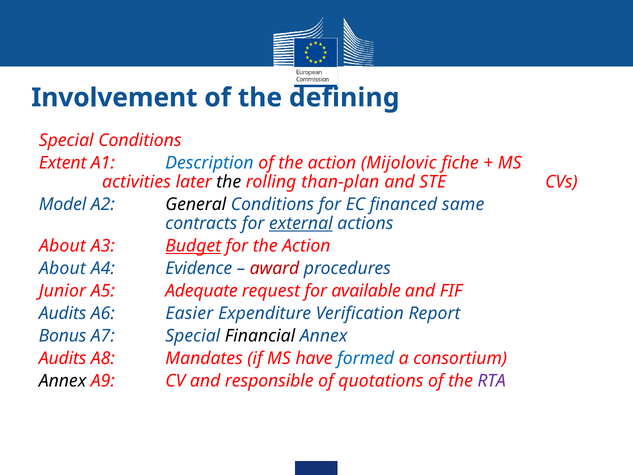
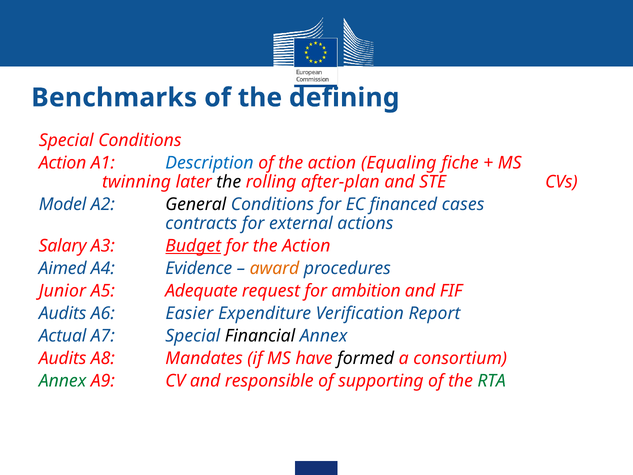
Involvement: Involvement -> Benchmarks (114, 98)
Extent: Extent -> Action (63, 163)
Mijolovic: Mijolovic -> Equaling (399, 163)
activities: activities -> twinning (137, 182)
than-plan: than-plan -> after-plan (340, 182)
same: same -> cases (463, 204)
external underline: present -> none (301, 223)
About: About -> Salary (63, 246)
About: About -> Aimed (63, 268)
award colour: red -> orange (275, 268)
available: available -> ambition (366, 291)
Bonus: Bonus -> Actual (63, 336)
formed colour: blue -> black (366, 358)
Annex colour: black -> green (63, 381)
quotations: quotations -> supporting (381, 381)
RTA colour: purple -> green (492, 381)
